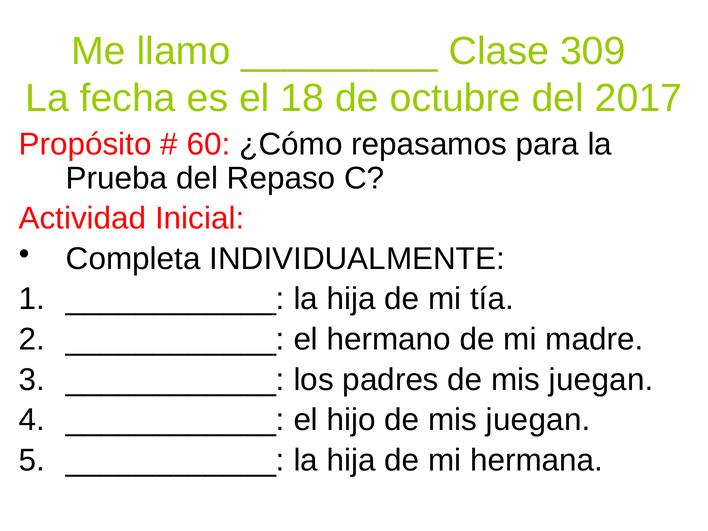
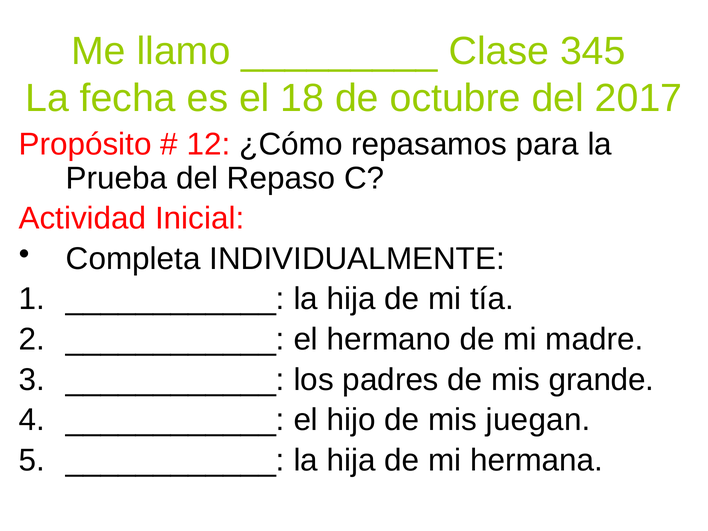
309: 309 -> 345 (593, 51)
60: 60 -> 12 (209, 144)
padres de mis juegan: juegan -> grande (601, 380)
